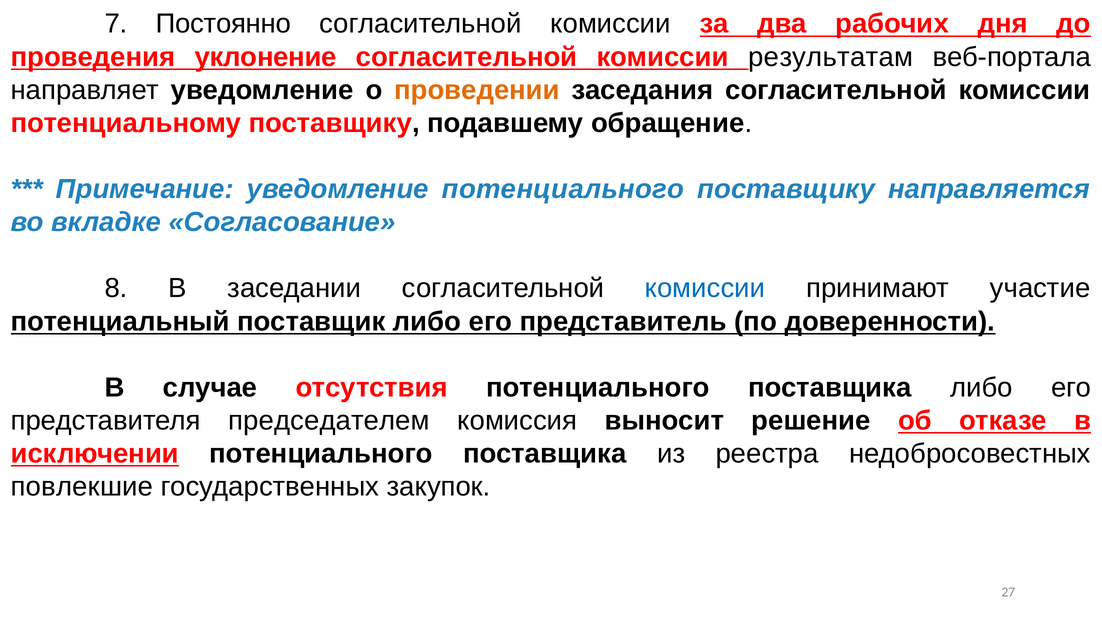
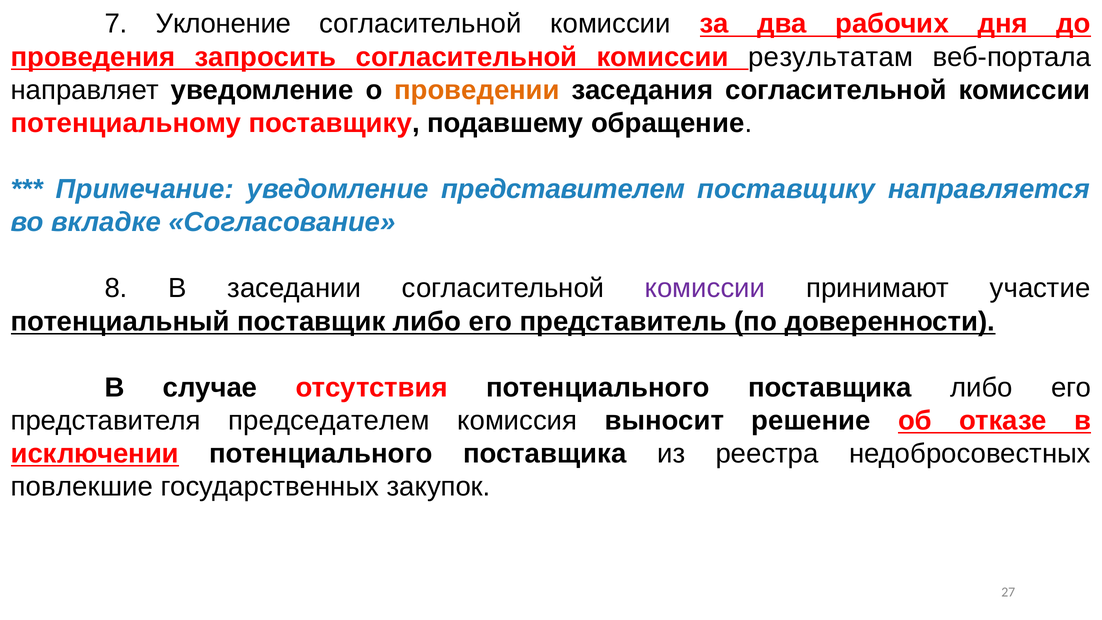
Постоянно: Постоянно -> Уклонение (223, 24)
уклонение: уклонение -> запросить (266, 57)
уведомление потенциального: потенциального -> представителем (563, 189)
комиссии colour: blue -> purple (705, 288)
